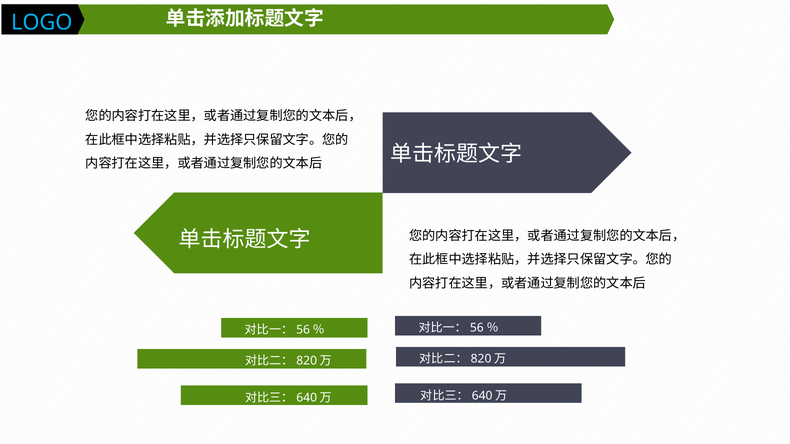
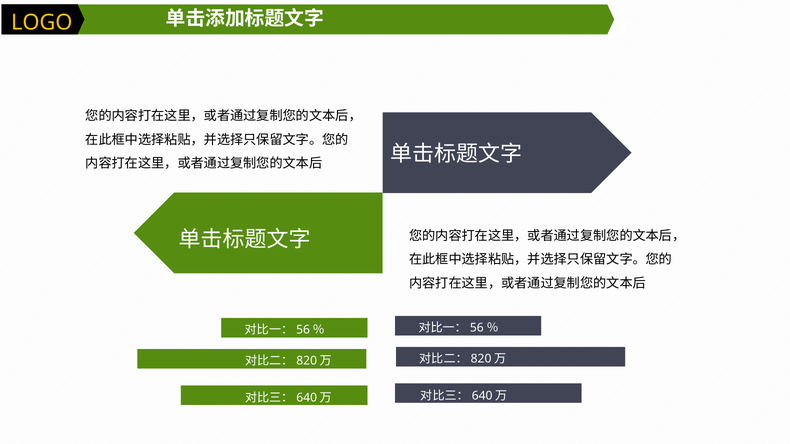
LOGO colour: light blue -> yellow (42, 22)
